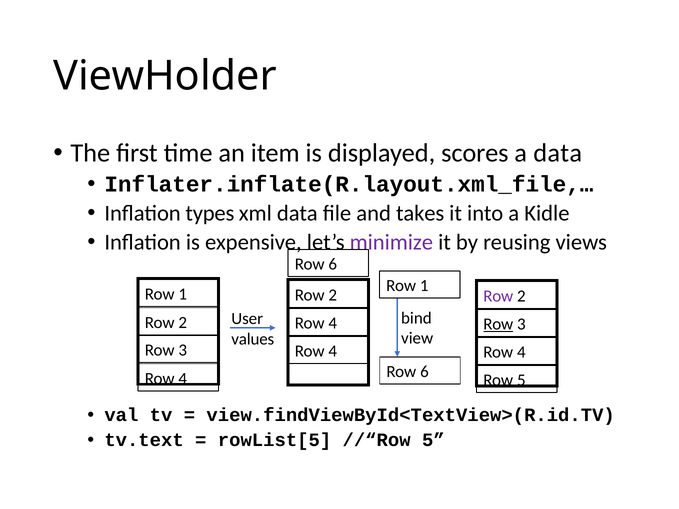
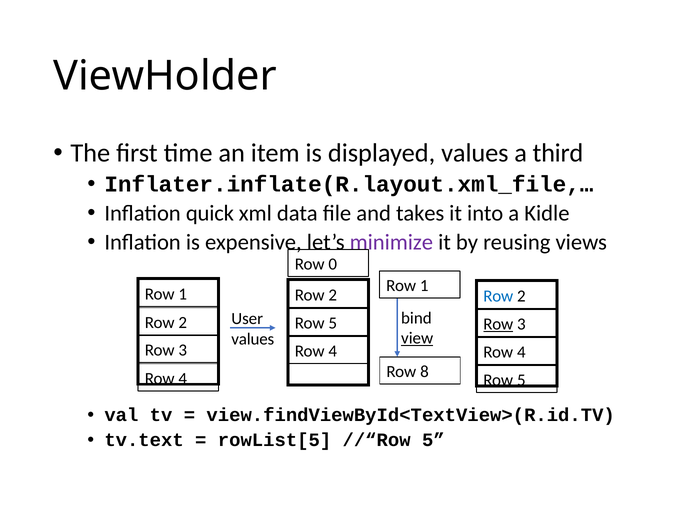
displayed scores: scores -> values (475, 153)
a data: data -> third (558, 153)
types: types -> quick (210, 213)
6: 6 -> 0 (333, 264)
Row colour: purple -> blue (498, 296)
4: 4 -> 5 (333, 324)
view underline: none -> present (417, 339)
6: 6 -> 8 (424, 372)
